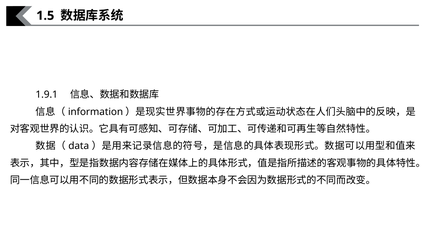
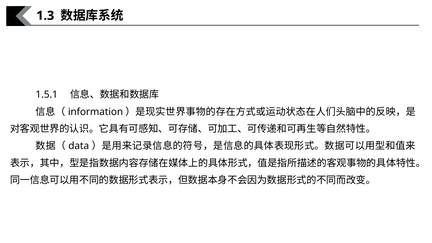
1.5: 1.5 -> 1.3 (45, 16)
1.9.1: 1.9.1 -> 1.5.1 (47, 95)
